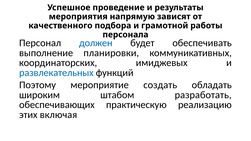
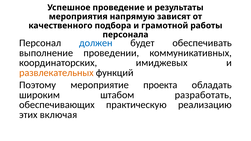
планировки: планировки -> проведении (111, 53)
развлекательных colour: blue -> orange (56, 73)
создать: создать -> проекта (160, 85)
